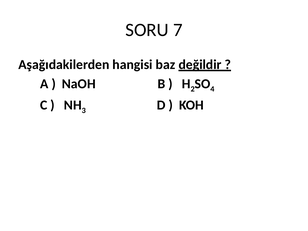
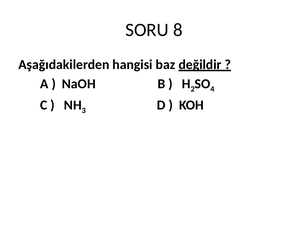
7: 7 -> 8 (178, 30)
